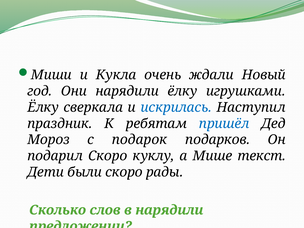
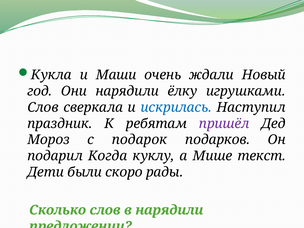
Миши: Миши -> Кукла (51, 75)
Кукла: Кукла -> Маши (116, 75)
Ёлку: Ёлку -> Слов (43, 107)
пришёл colour: blue -> purple (224, 124)
подарил Скоро: Скоро -> Когда (108, 156)
